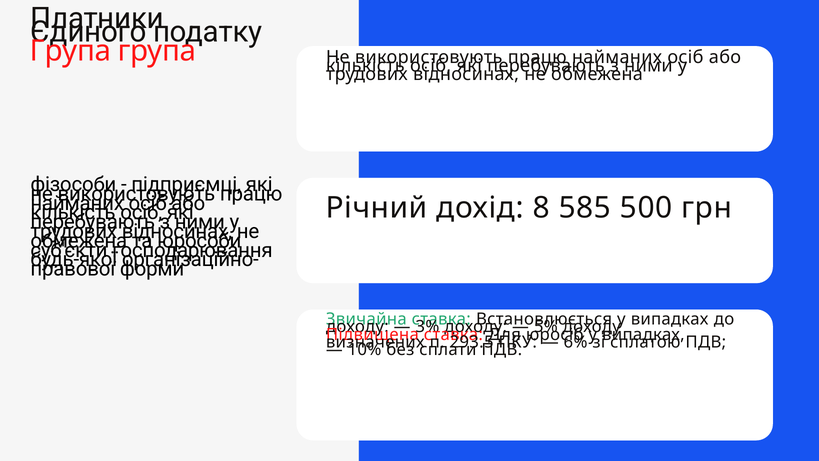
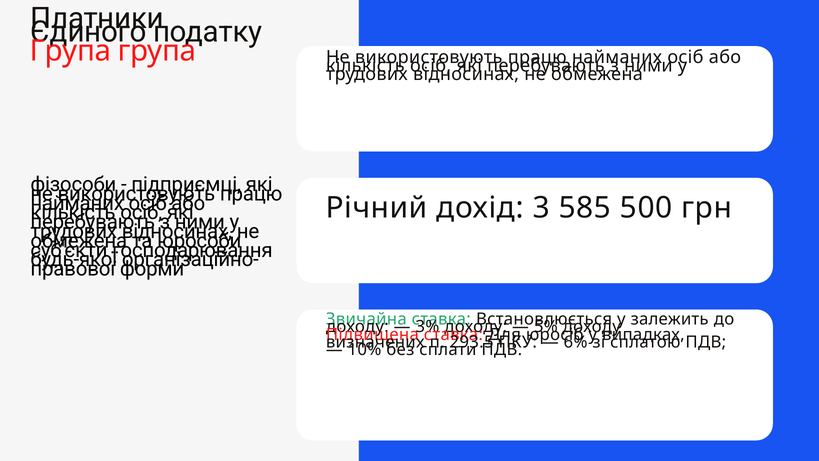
8: 8 -> 3 (541, 208)
випадках: випадках -> залежить (670, 319)
